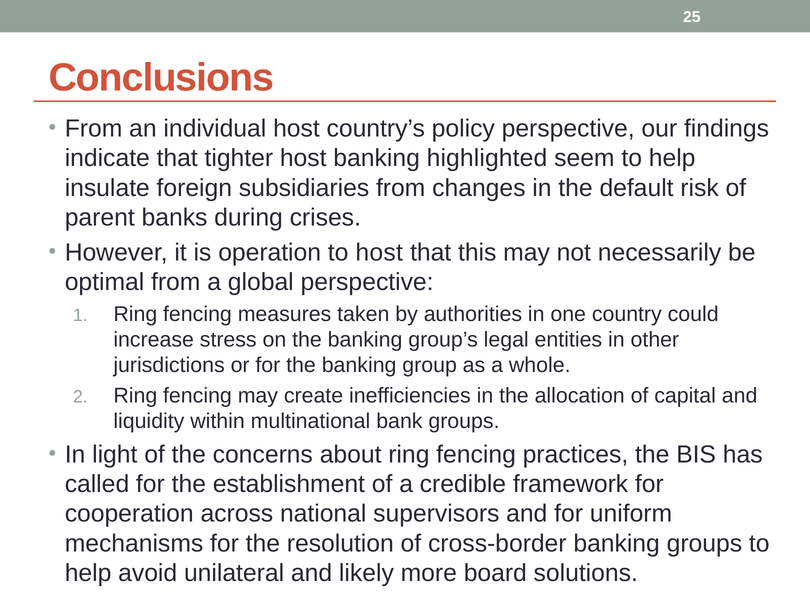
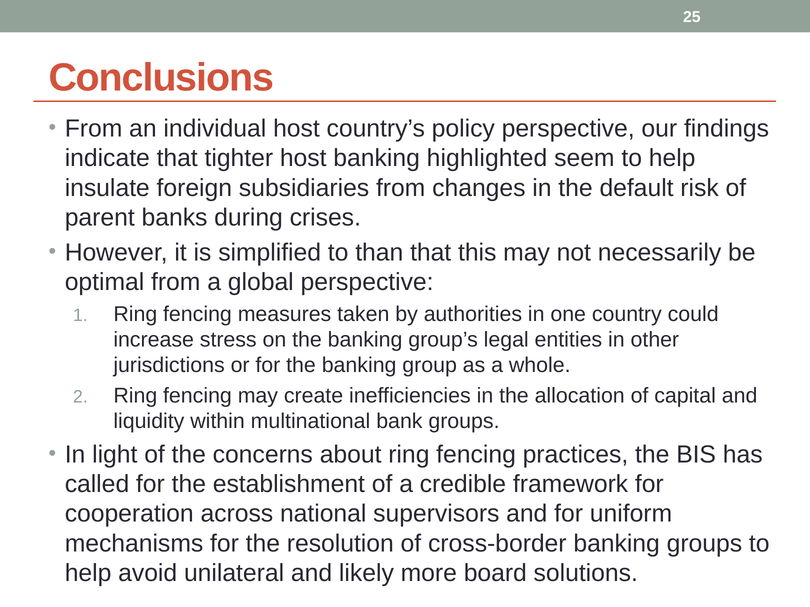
operation: operation -> simplified (270, 253)
to host: host -> than (379, 253)
